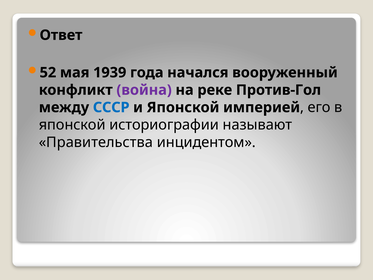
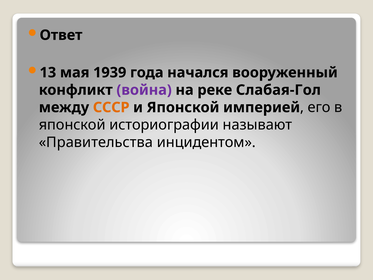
52: 52 -> 13 (48, 72)
Против-Гол: Против-Гол -> Слабая-Гол (278, 90)
СССР colour: blue -> orange (111, 107)
